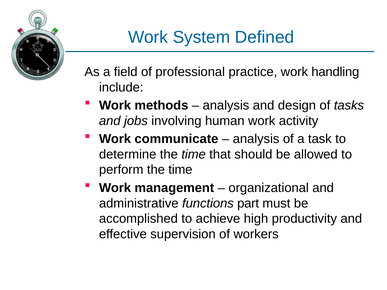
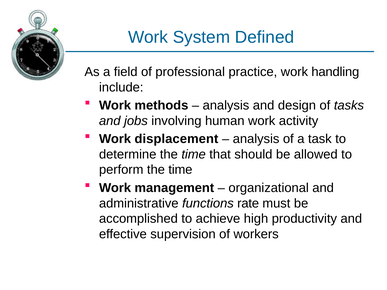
communicate: communicate -> displacement (176, 139)
part: part -> rate (248, 203)
